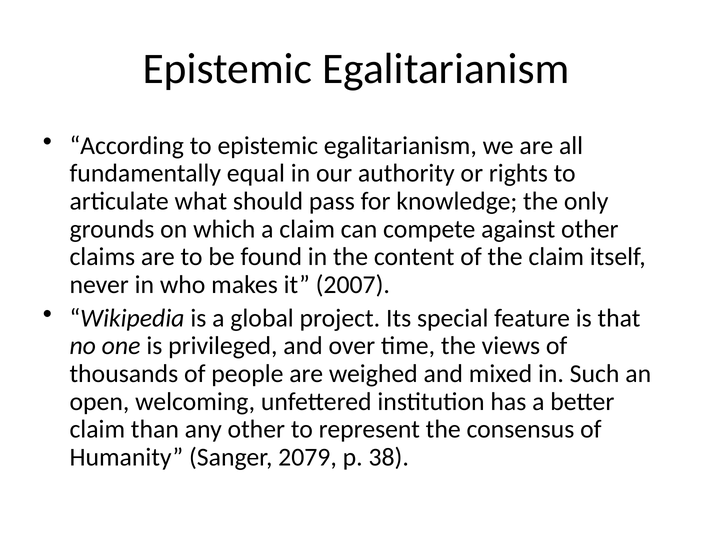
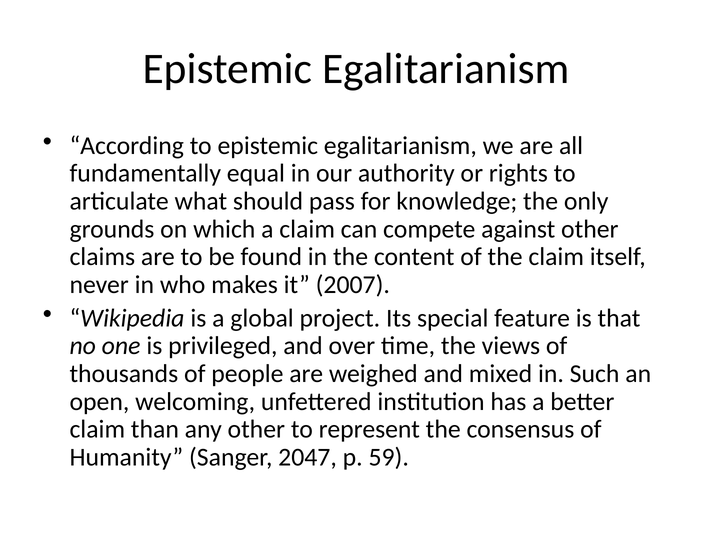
2079: 2079 -> 2047 (308, 457)
38: 38 -> 59 (389, 457)
